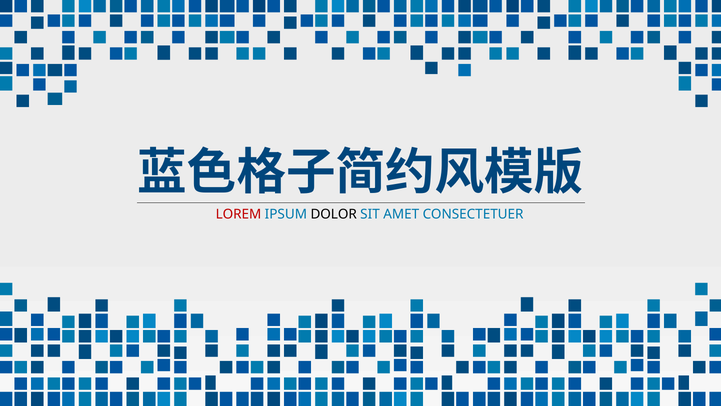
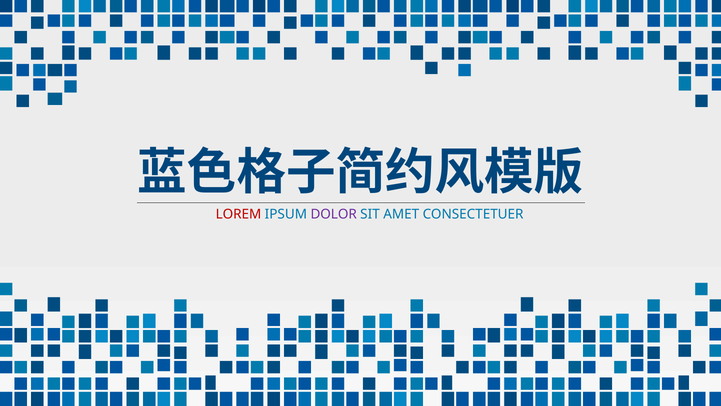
DOLOR colour: black -> purple (334, 214)
